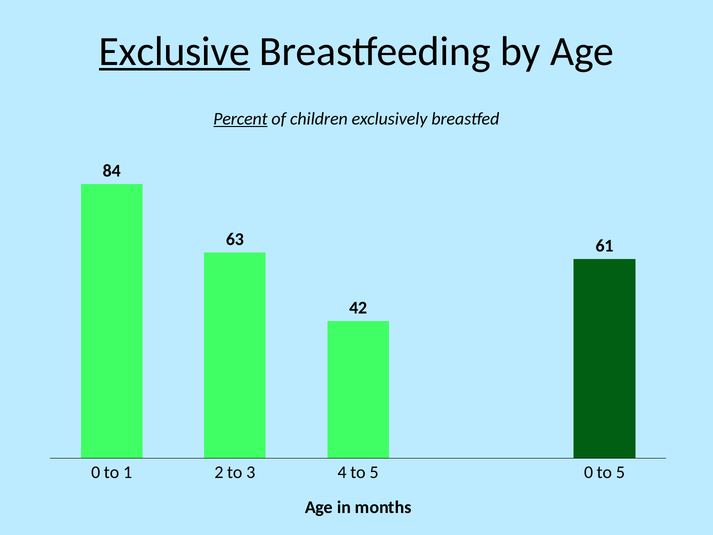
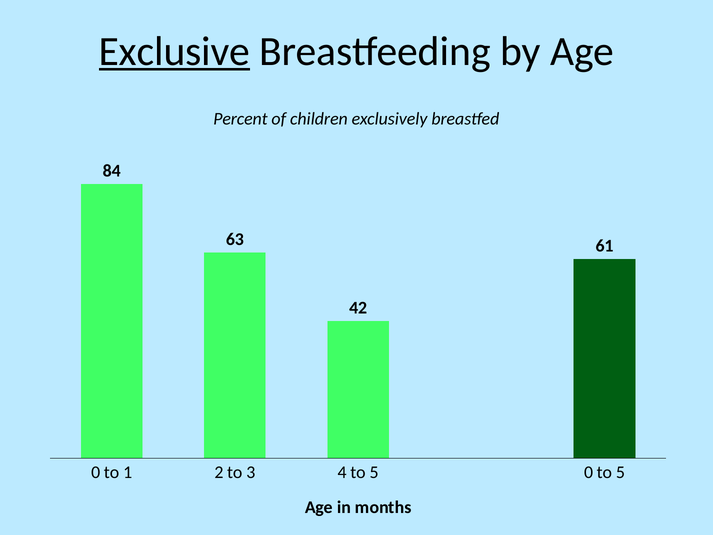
Percent underline: present -> none (240, 119)
